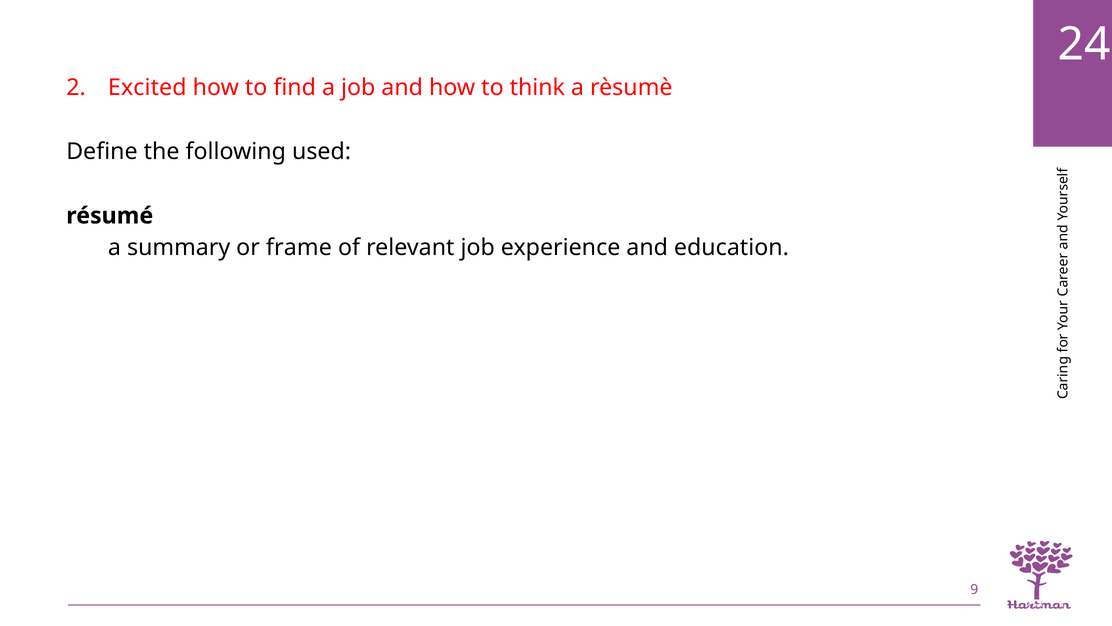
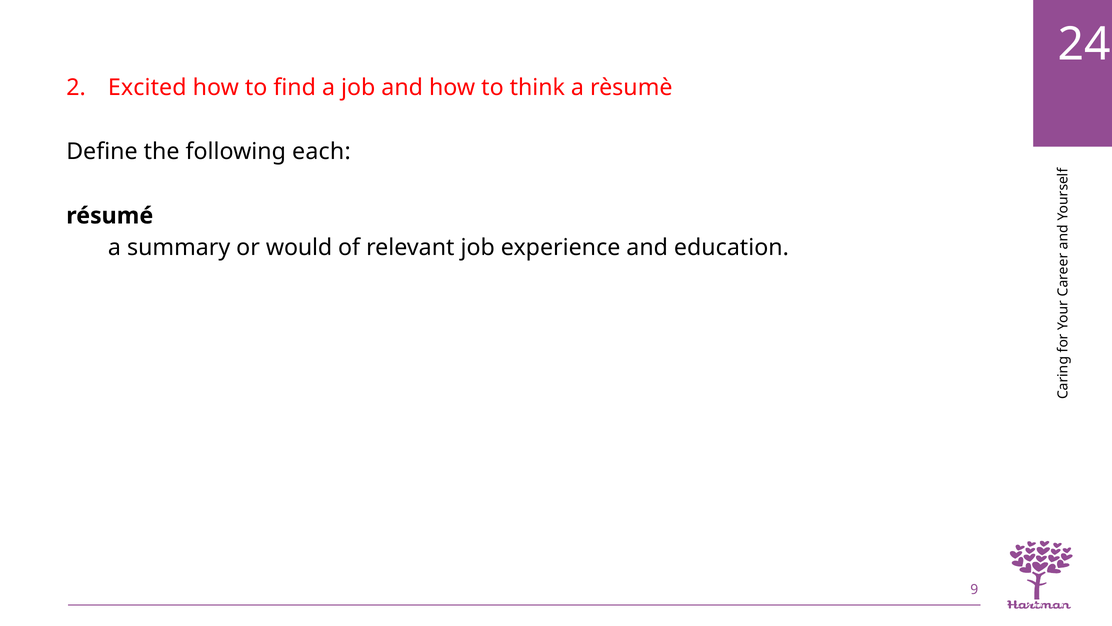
used: used -> each (321, 152)
frame: frame -> would (299, 248)
